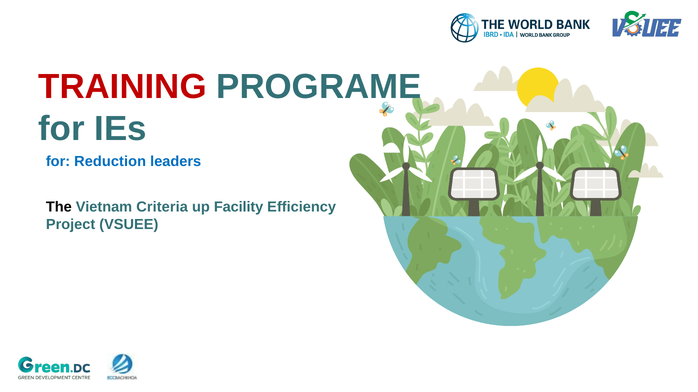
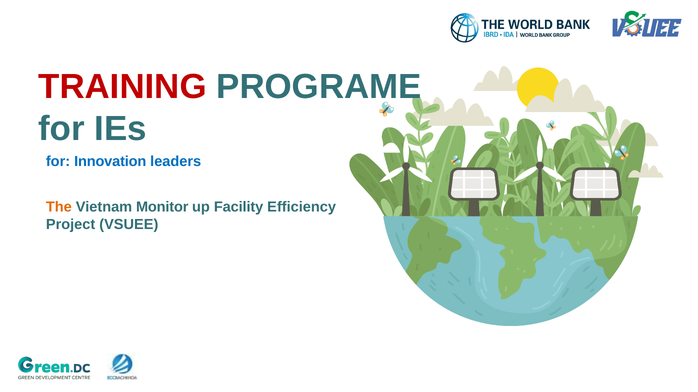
Reduction: Reduction -> Innovation (110, 162)
The colour: black -> orange (59, 207)
Criteria: Criteria -> Monitor (162, 207)
